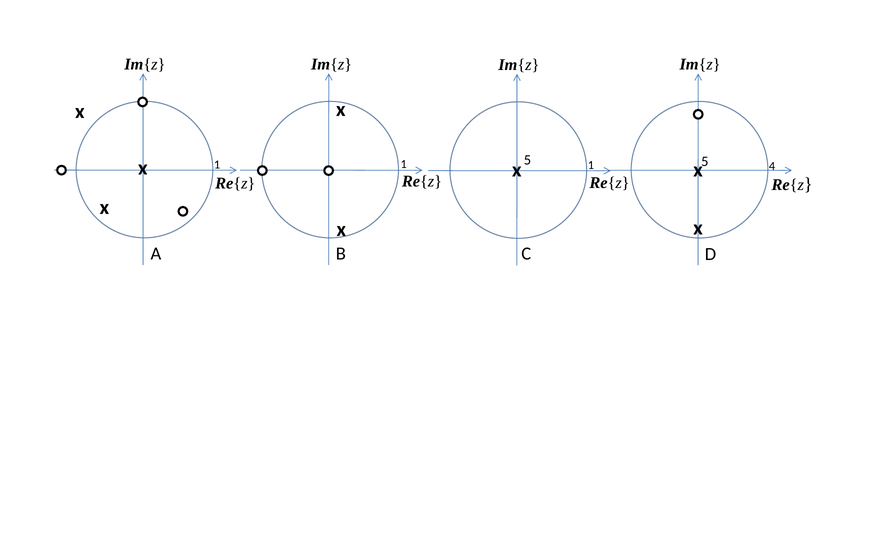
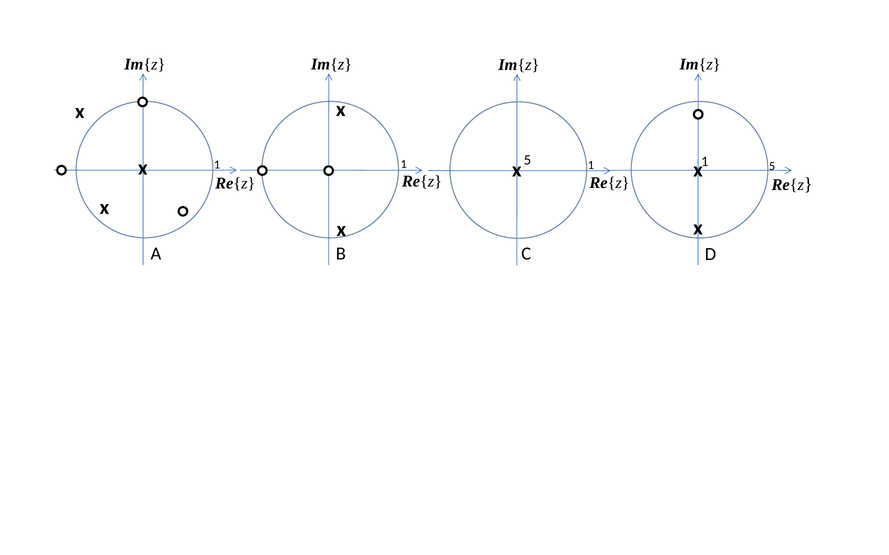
x 5: 5 -> 1 (705, 162)
1 4: 4 -> 5 (772, 166)
